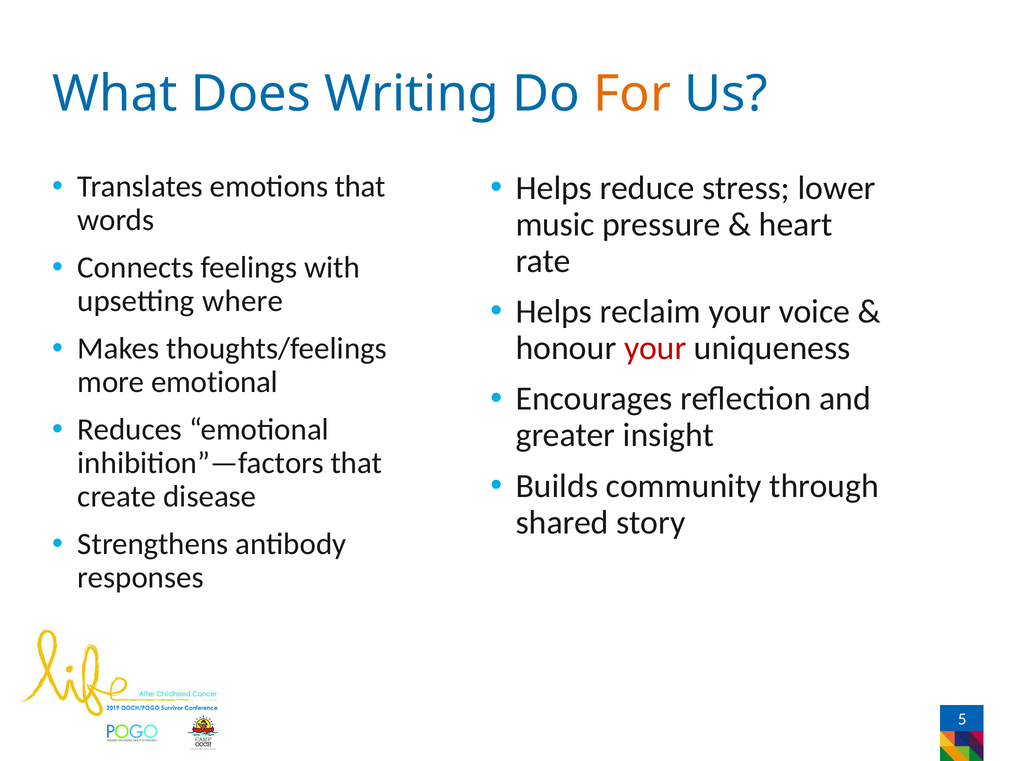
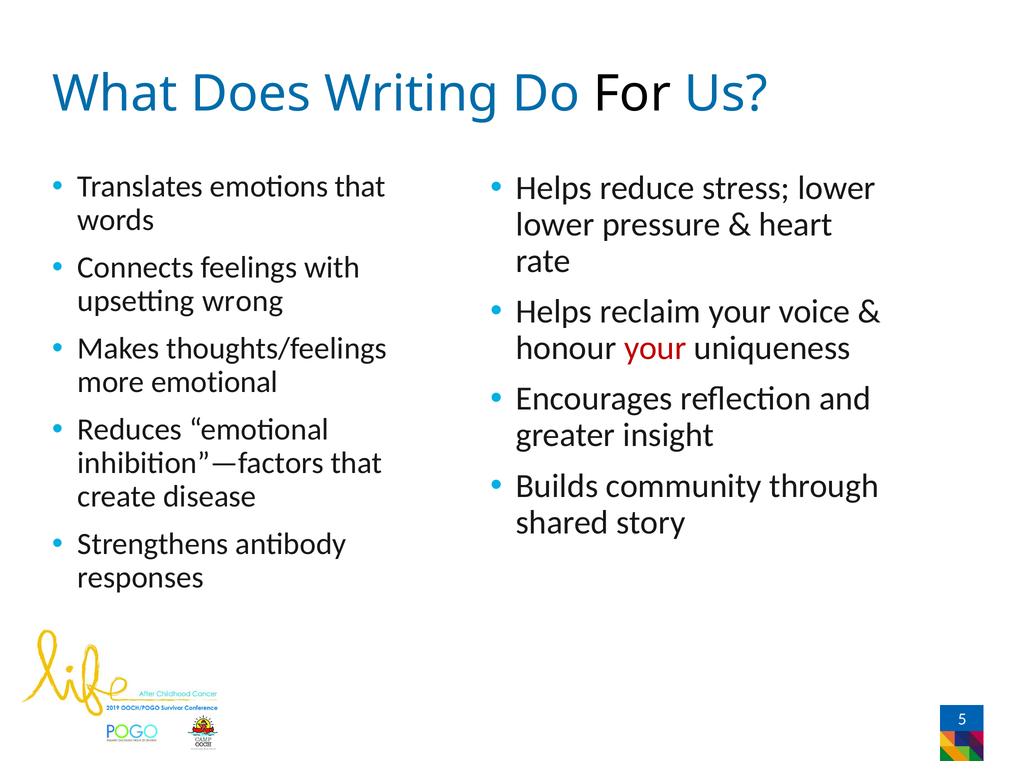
For colour: orange -> black (632, 94)
music: music -> lower (555, 225)
where: where -> wrong (243, 301)
